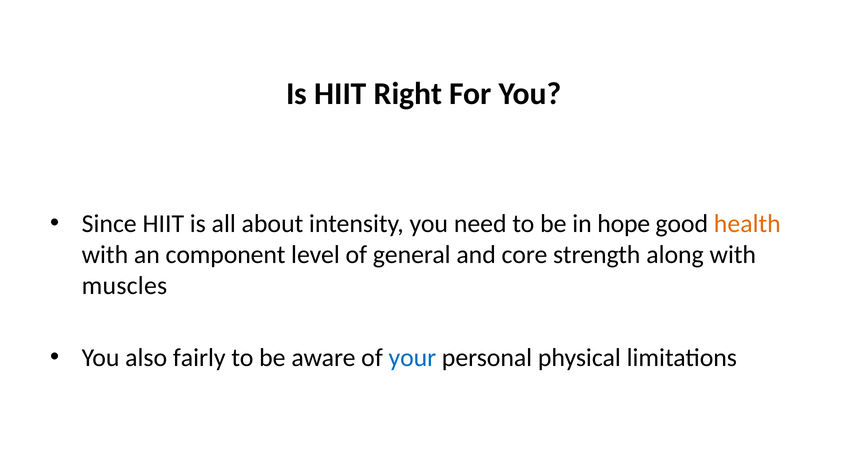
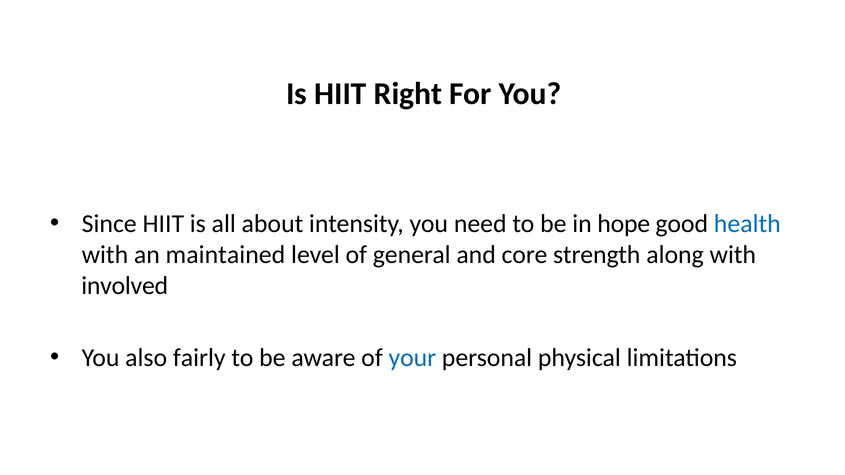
health colour: orange -> blue (747, 224)
component: component -> maintained (225, 255)
muscles: muscles -> involved (125, 286)
